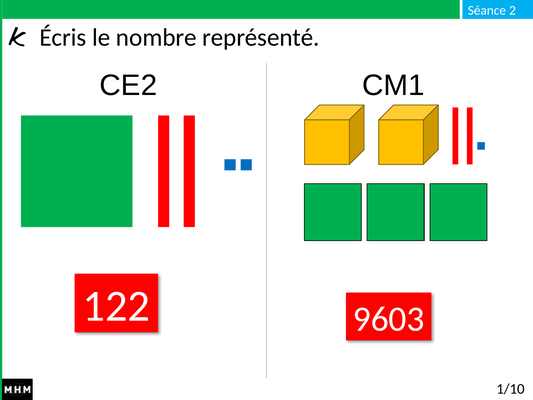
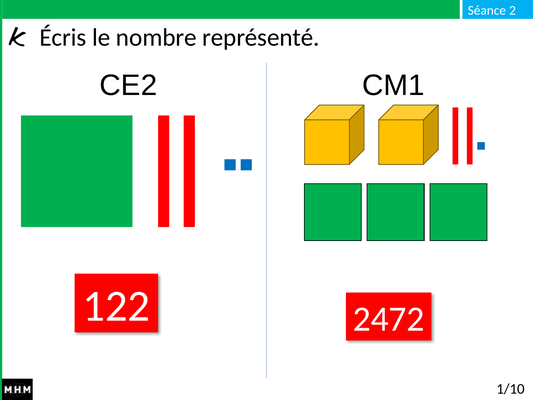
9603: 9603 -> 2472 (389, 319)
